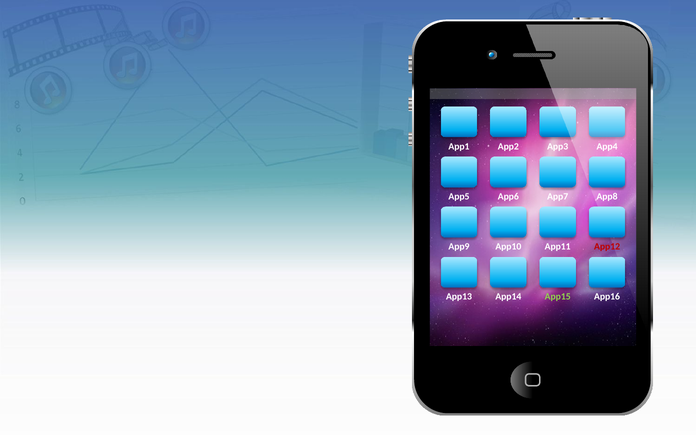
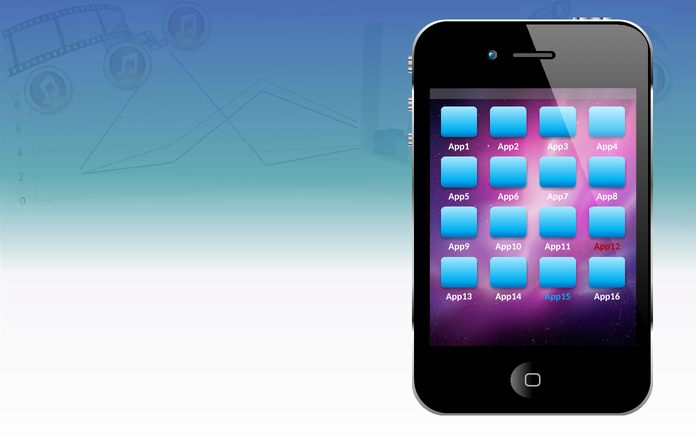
App15 colour: light green -> light blue (558, 297)
